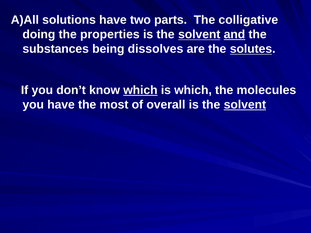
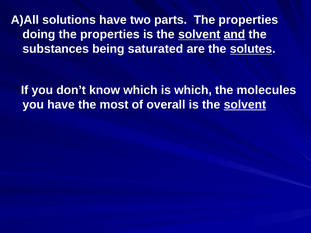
parts The colligative: colligative -> properties (248, 20)
dissolves: dissolves -> saturated (155, 49)
which underline: present -> none (140, 90)
